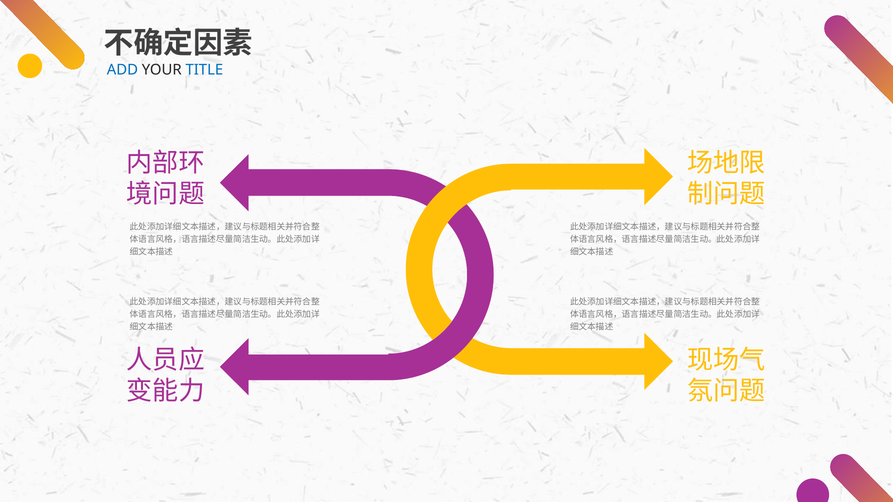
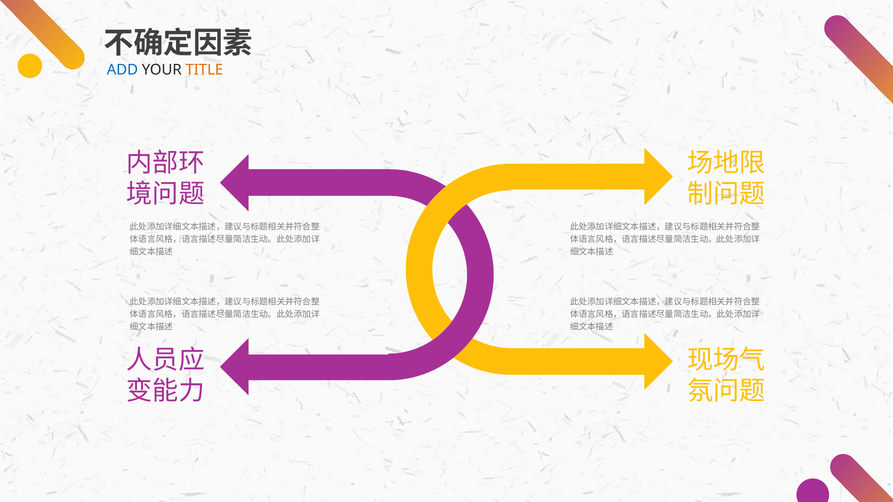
TITLE colour: blue -> orange (204, 70)
